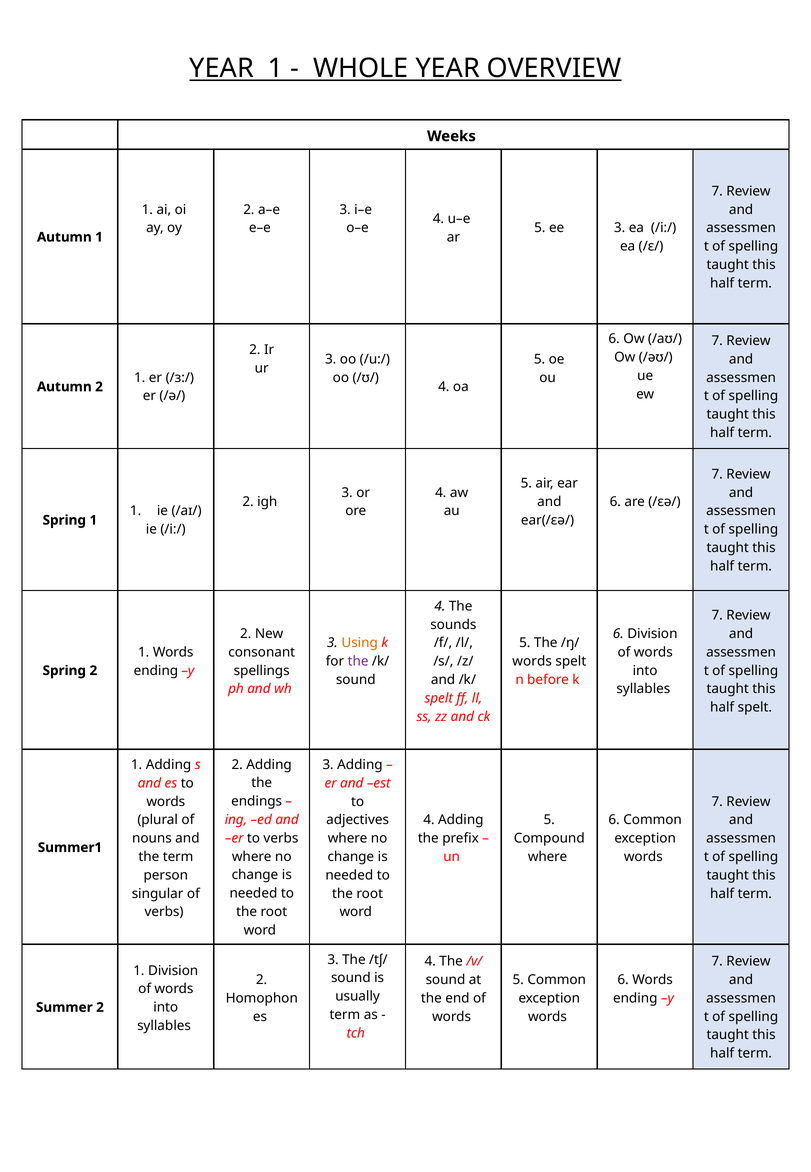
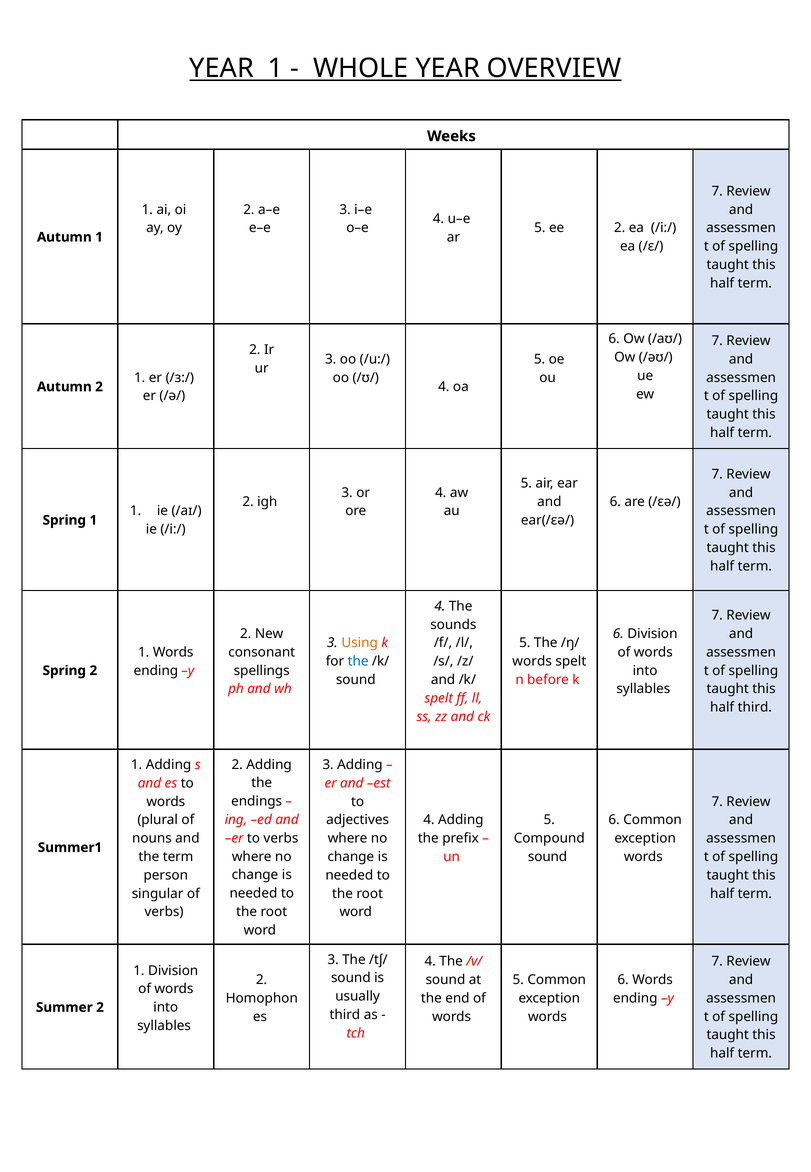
ee 3: 3 -> 2 (620, 228)
the colour: purple -> blue (358, 661)
half spelt: spelt -> third (755, 707)
where: where -> sound (548, 856)
term: term -> third (345, 1014)
